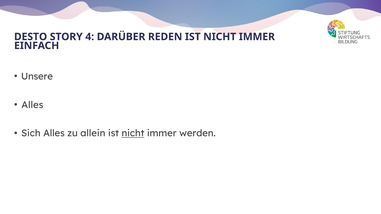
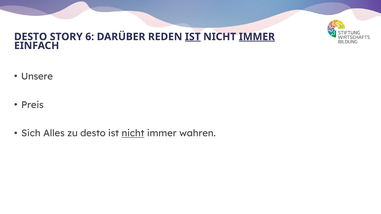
4: 4 -> 6 (90, 37)
IST underline: none -> present (193, 37)
IMMER underline: none -> present (257, 37)
Alles: Alles -> Preis (32, 105)
zu allein: allein -> desto (93, 134)
werden: werden -> wahren (197, 134)
